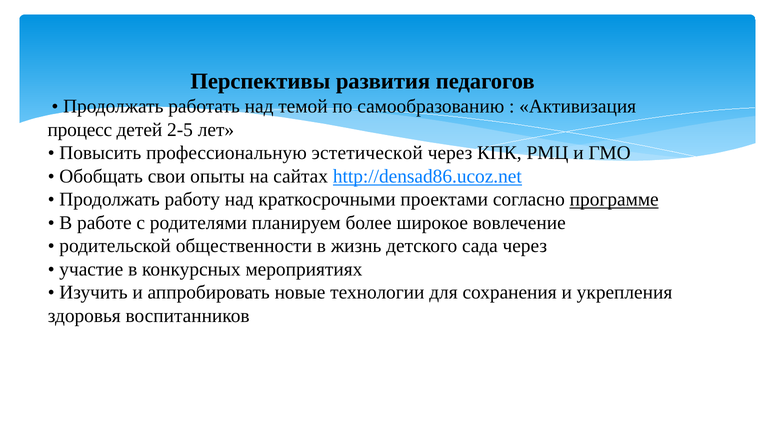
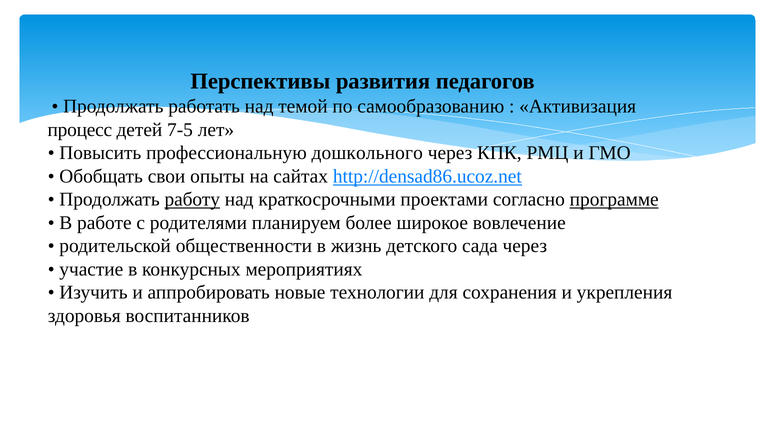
2-5: 2-5 -> 7-5 (180, 130)
эстетической: эстетической -> дошкольного (367, 153)
работу underline: none -> present (192, 199)
